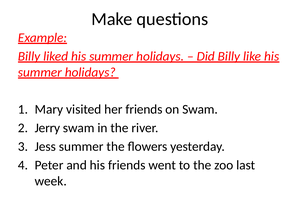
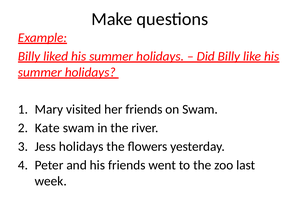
Jerry: Jerry -> Kate (47, 128)
Jess summer: summer -> holidays (81, 147)
